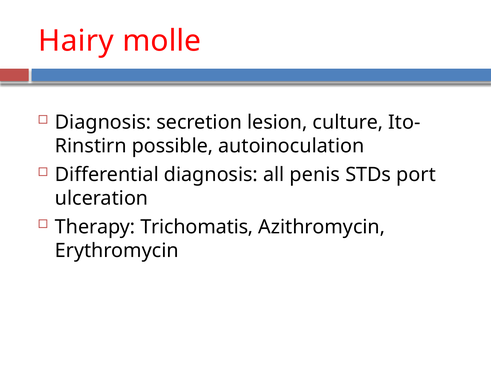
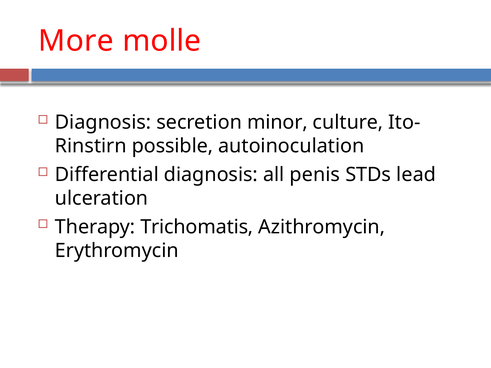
Hairy: Hairy -> More (76, 41)
lesion: lesion -> minor (277, 122)
port: port -> lead (416, 175)
